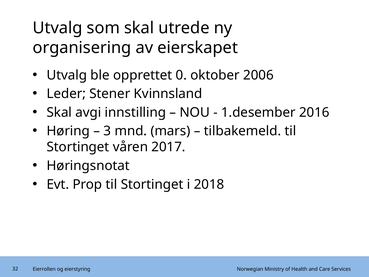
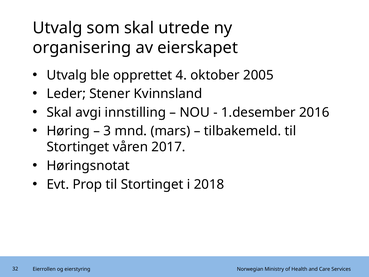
0: 0 -> 4 (181, 75)
2006: 2006 -> 2005 (258, 75)
